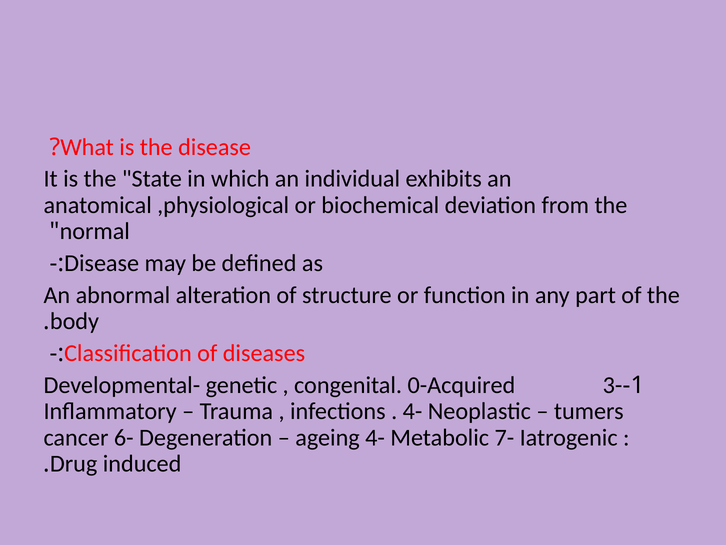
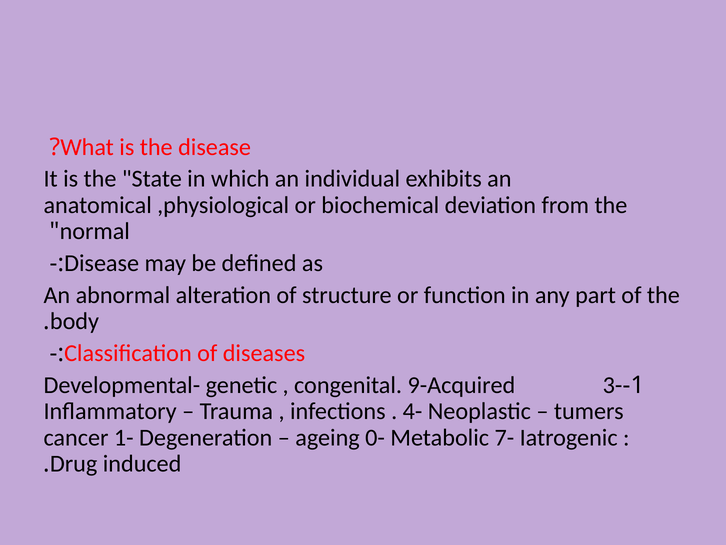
0-Acquired: 0-Acquired -> 9-Acquired (461, 385)
6-: 6- -> 1- (124, 437)
ageing 4-: 4- -> 0- (375, 437)
